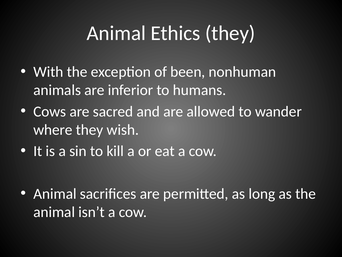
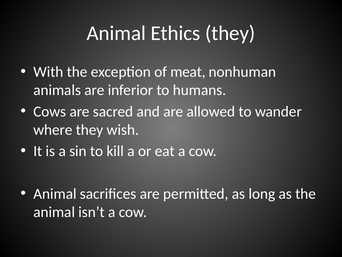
been: been -> meat (188, 72)
